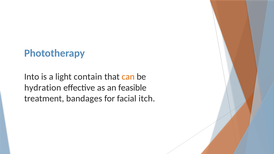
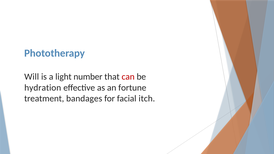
Into: Into -> Will (32, 77)
contain: contain -> number (88, 77)
can colour: orange -> red (128, 77)
feasible: feasible -> fortune (132, 88)
